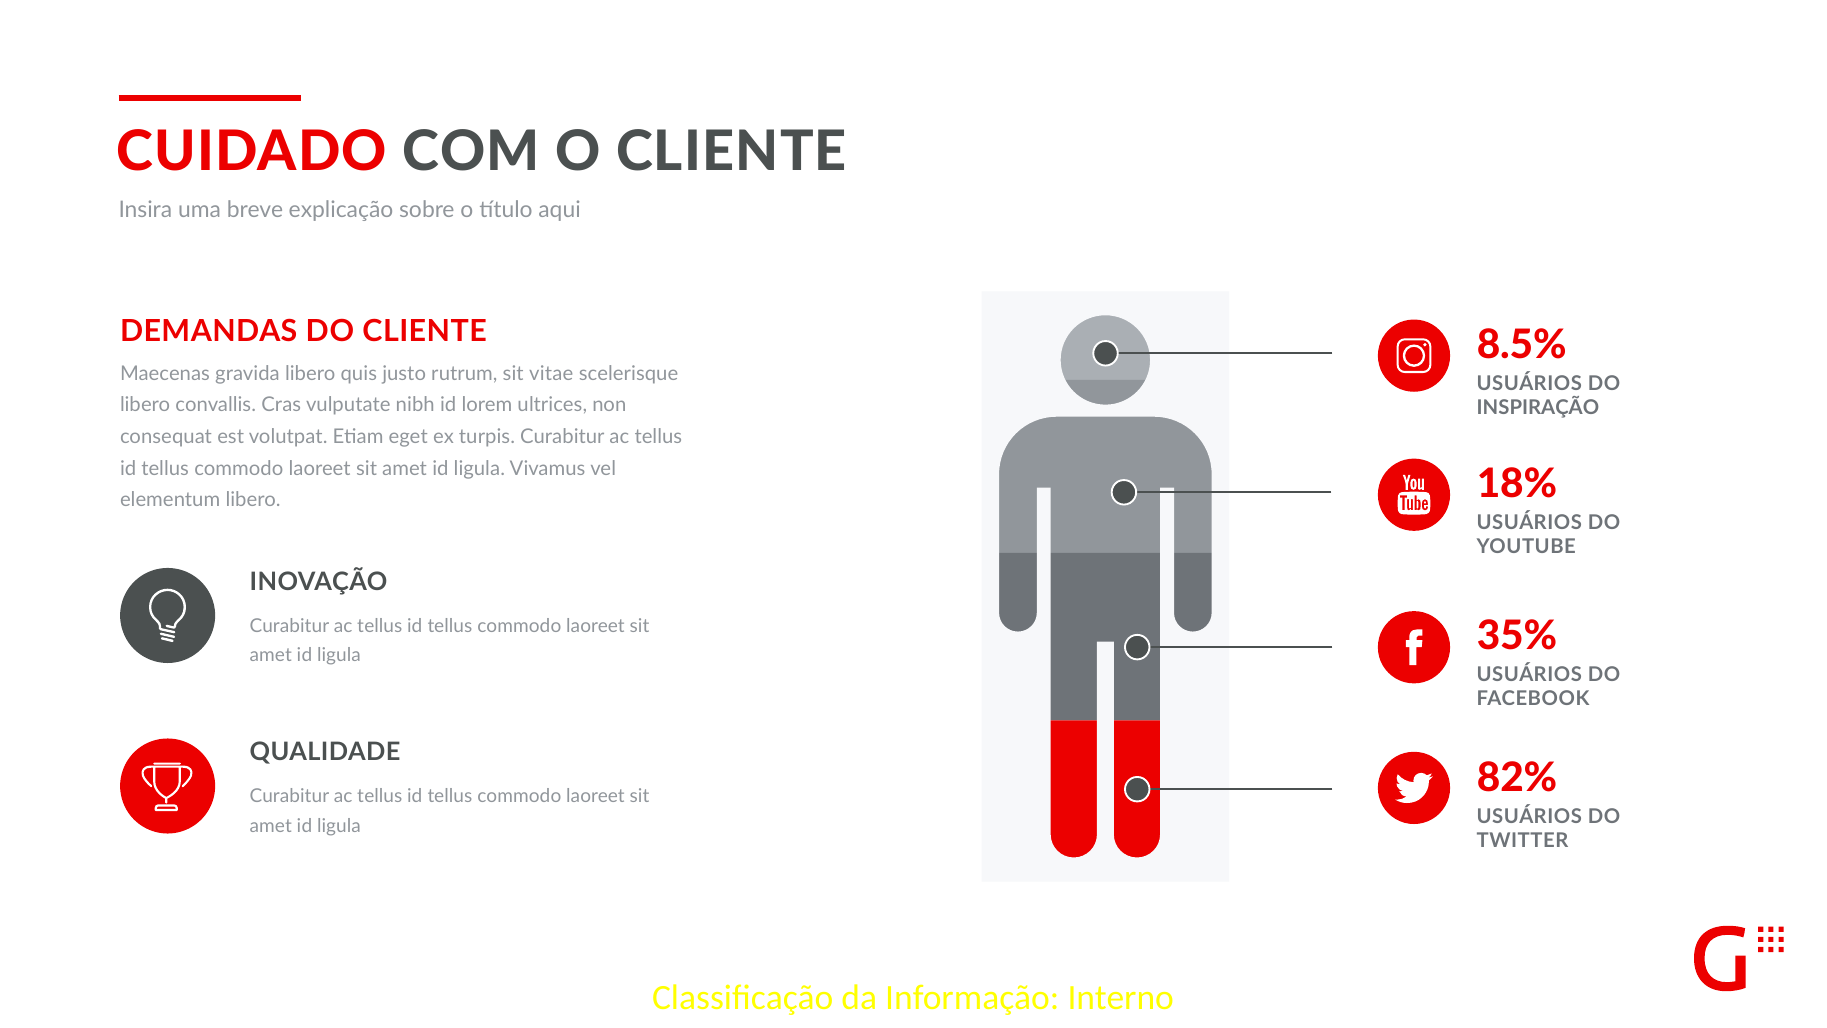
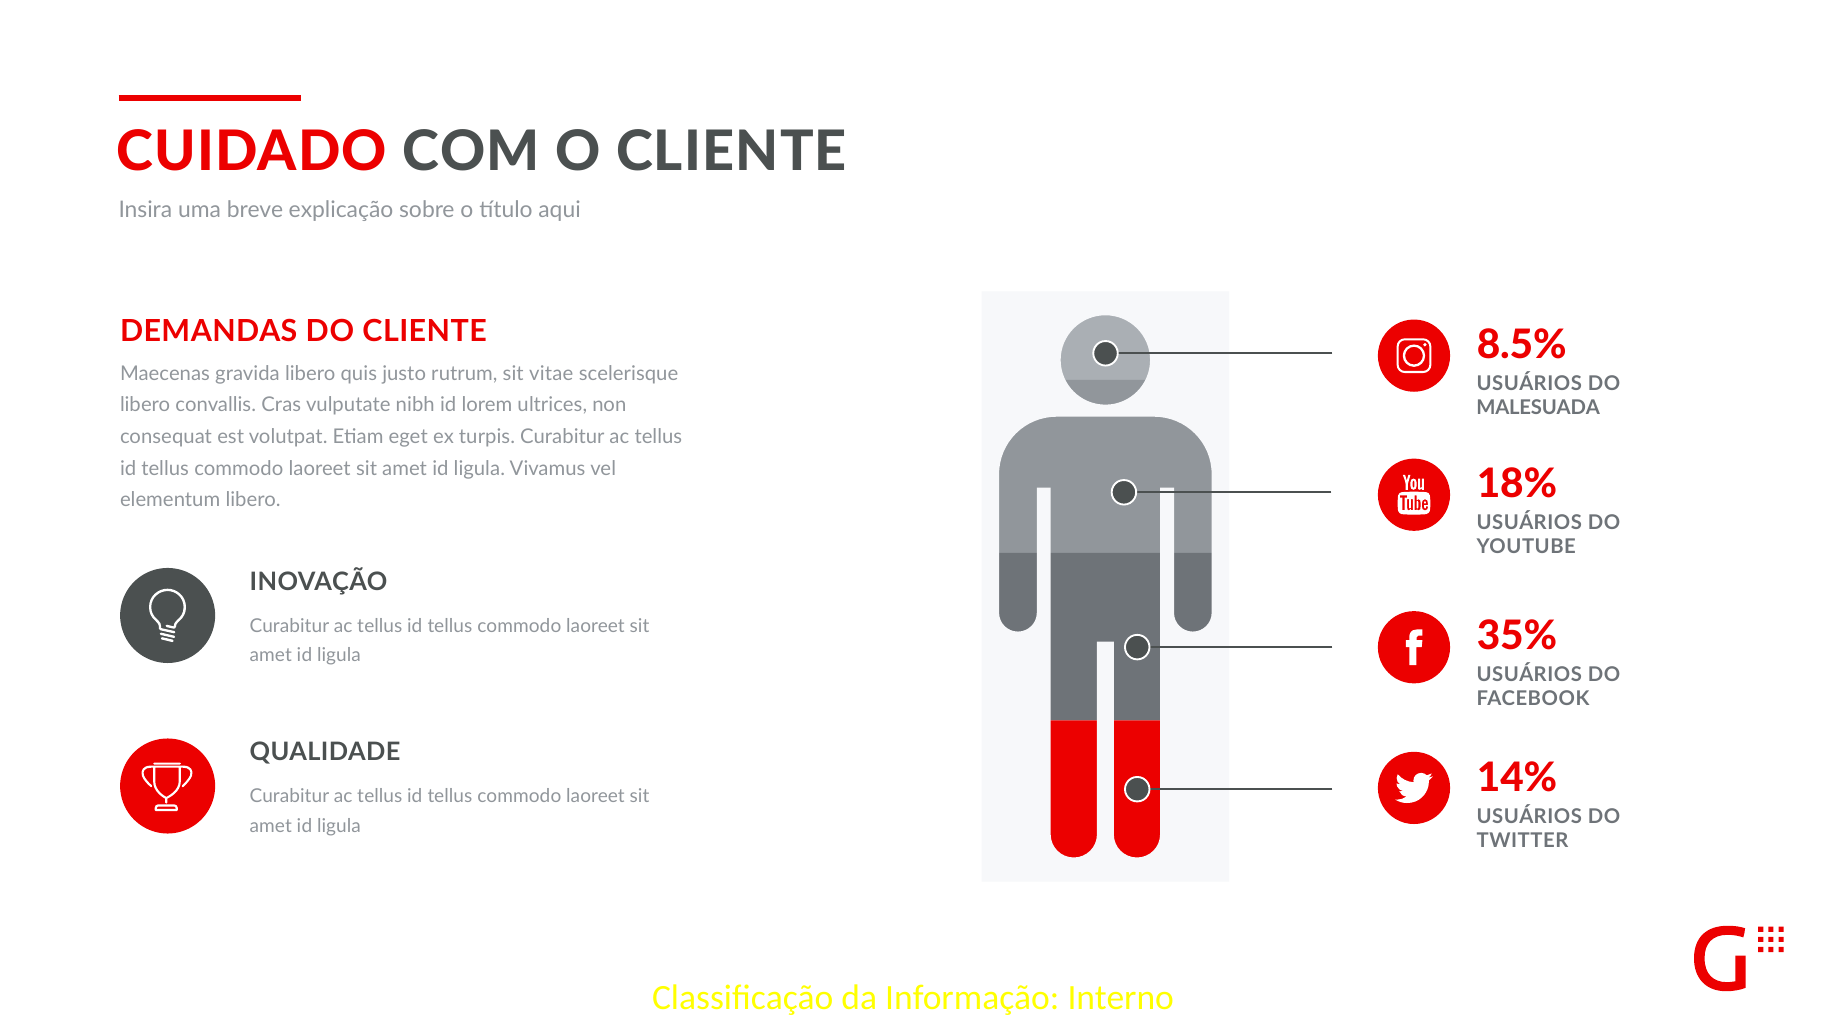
INSPIRAÇÃO: INSPIRAÇÃO -> MALESUADA (1538, 408)
82%: 82% -> 14% (1517, 778)
